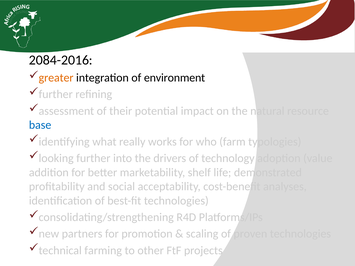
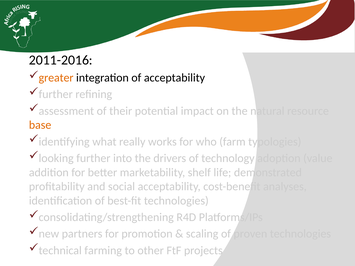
2084-2016: 2084-2016 -> 2011-2016 (61, 60)
of environment: environment -> acceptability (174, 78)
base colour: blue -> orange (40, 125)
